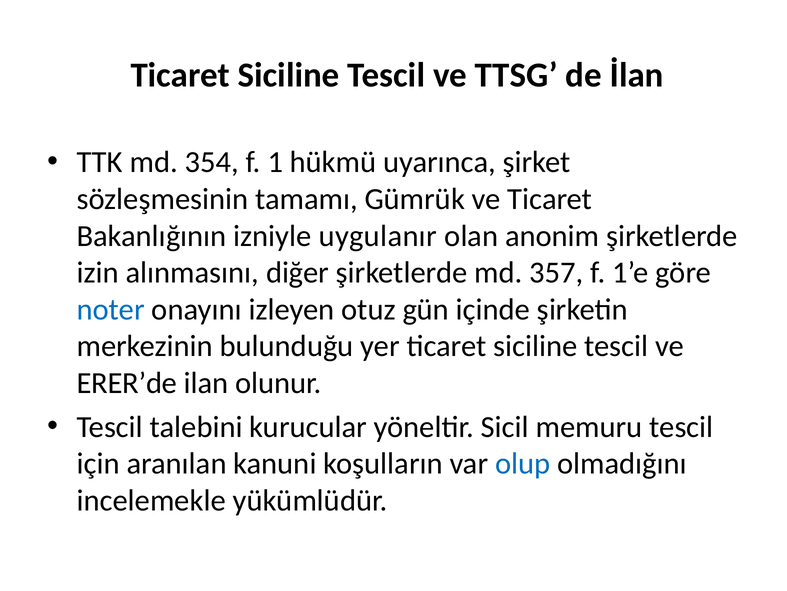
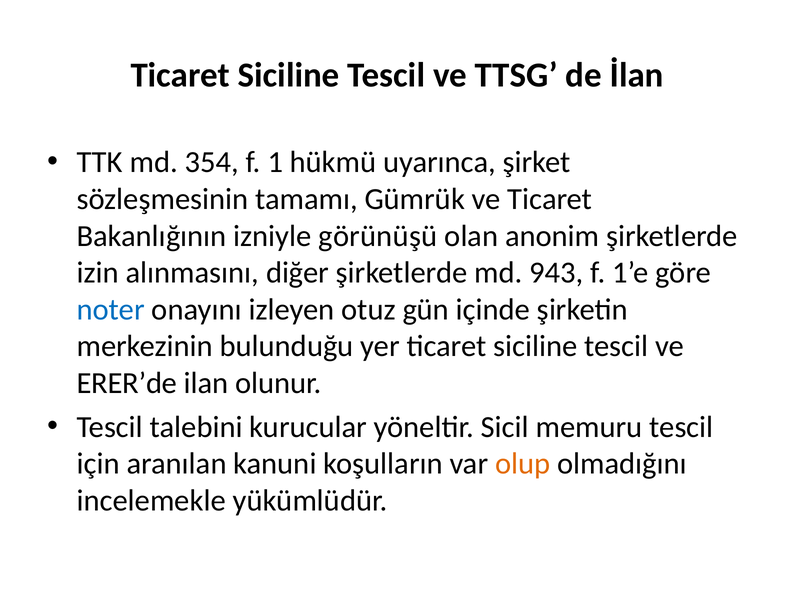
uygulanır: uygulanır -> görünüşü (378, 236)
357: 357 -> 943 (556, 272)
olup colour: blue -> orange (523, 463)
